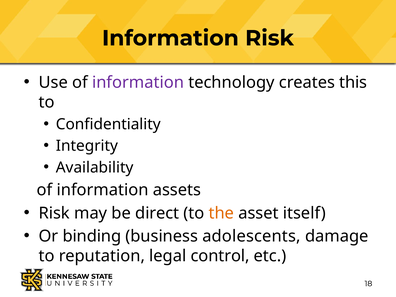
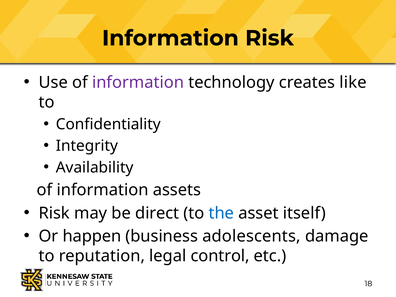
this: this -> like (353, 82)
the colour: orange -> blue (221, 213)
binding: binding -> happen (92, 236)
